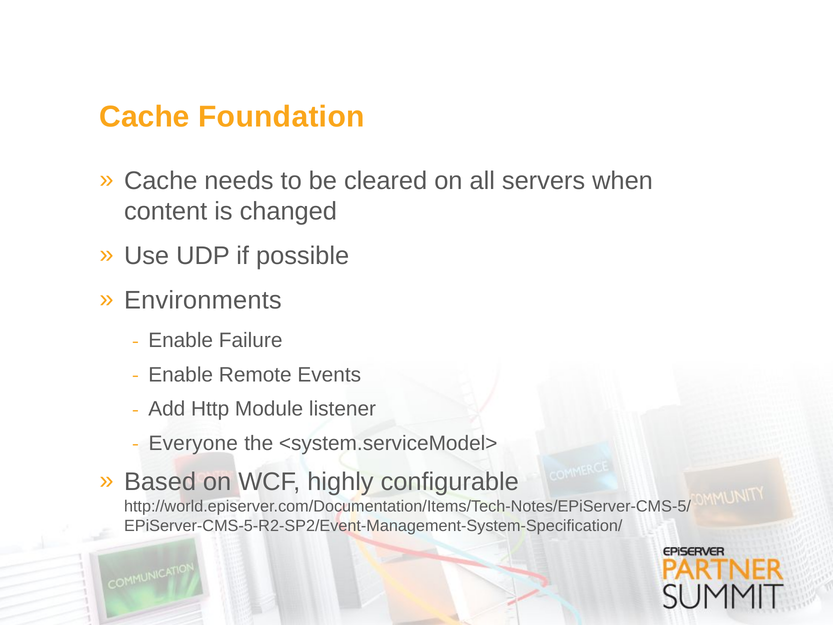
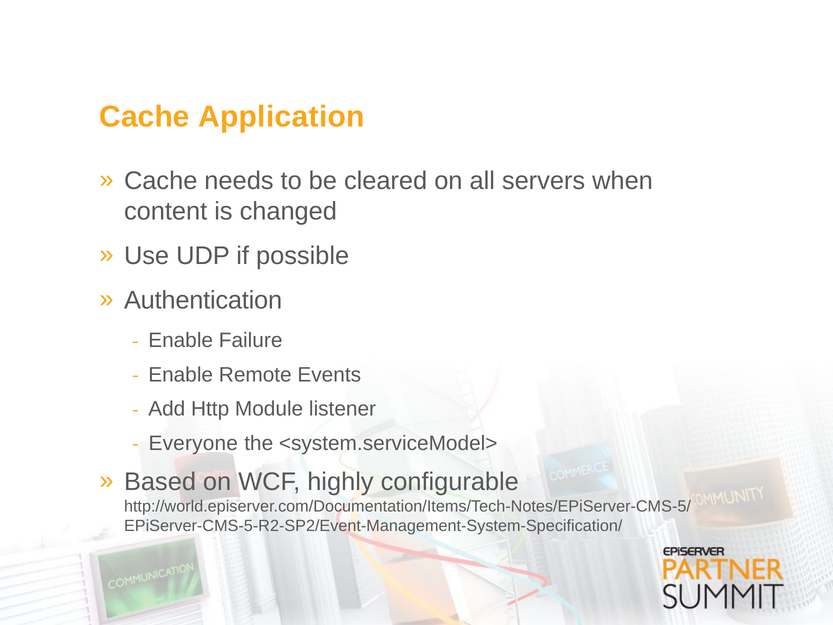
Foundation: Foundation -> Application (281, 117)
Environments: Environments -> Authentication (203, 300)
